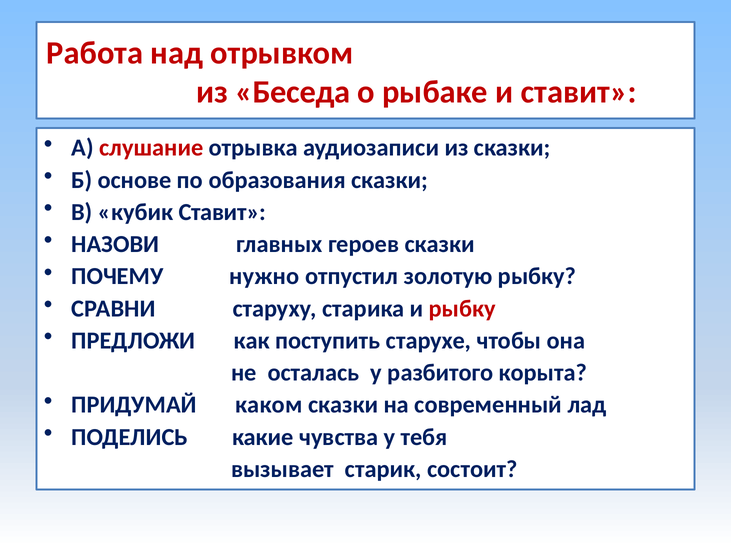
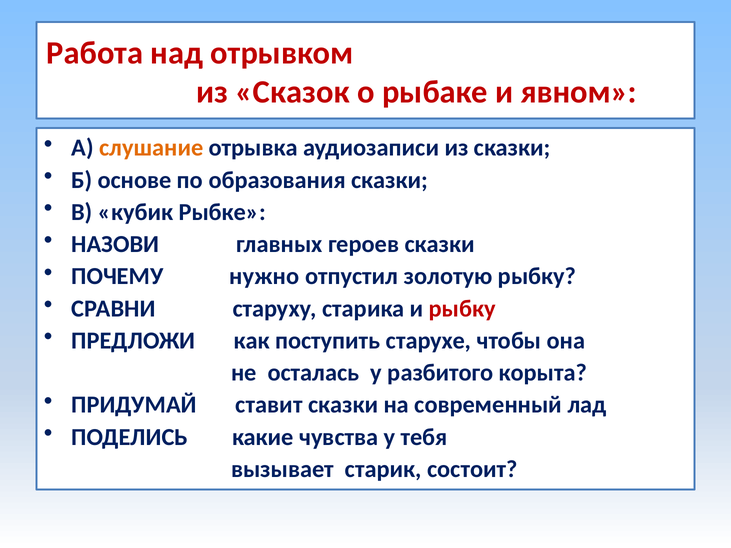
Беседа: Беседа -> Сказок (293, 92)
и ставит: ставит -> явном (579, 92)
слушание colour: red -> orange (151, 148)
кубик Ставит: Ставит -> Рыбке (222, 212)
каком: каком -> ставит (269, 405)
